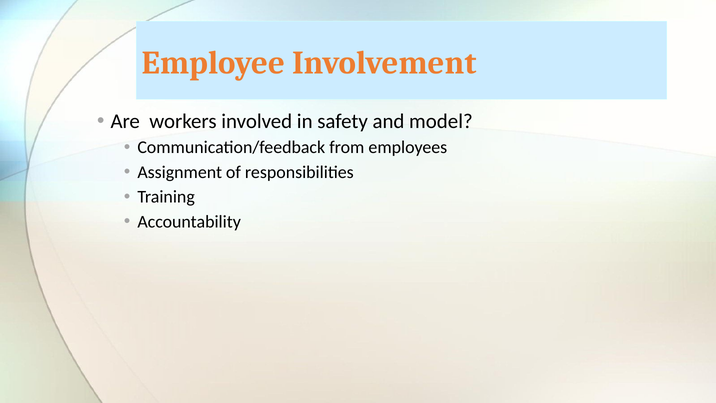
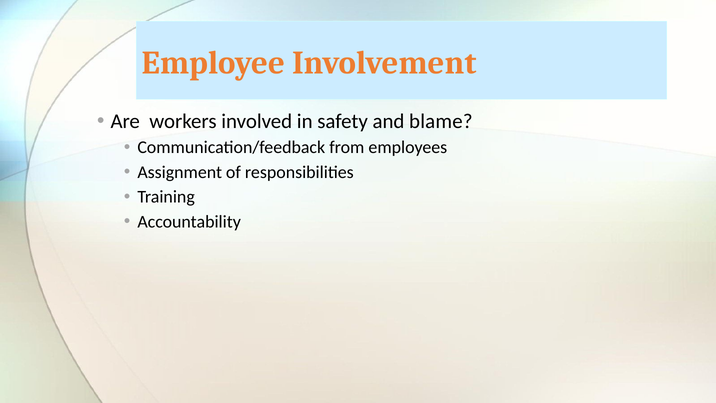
model: model -> blame (441, 121)
